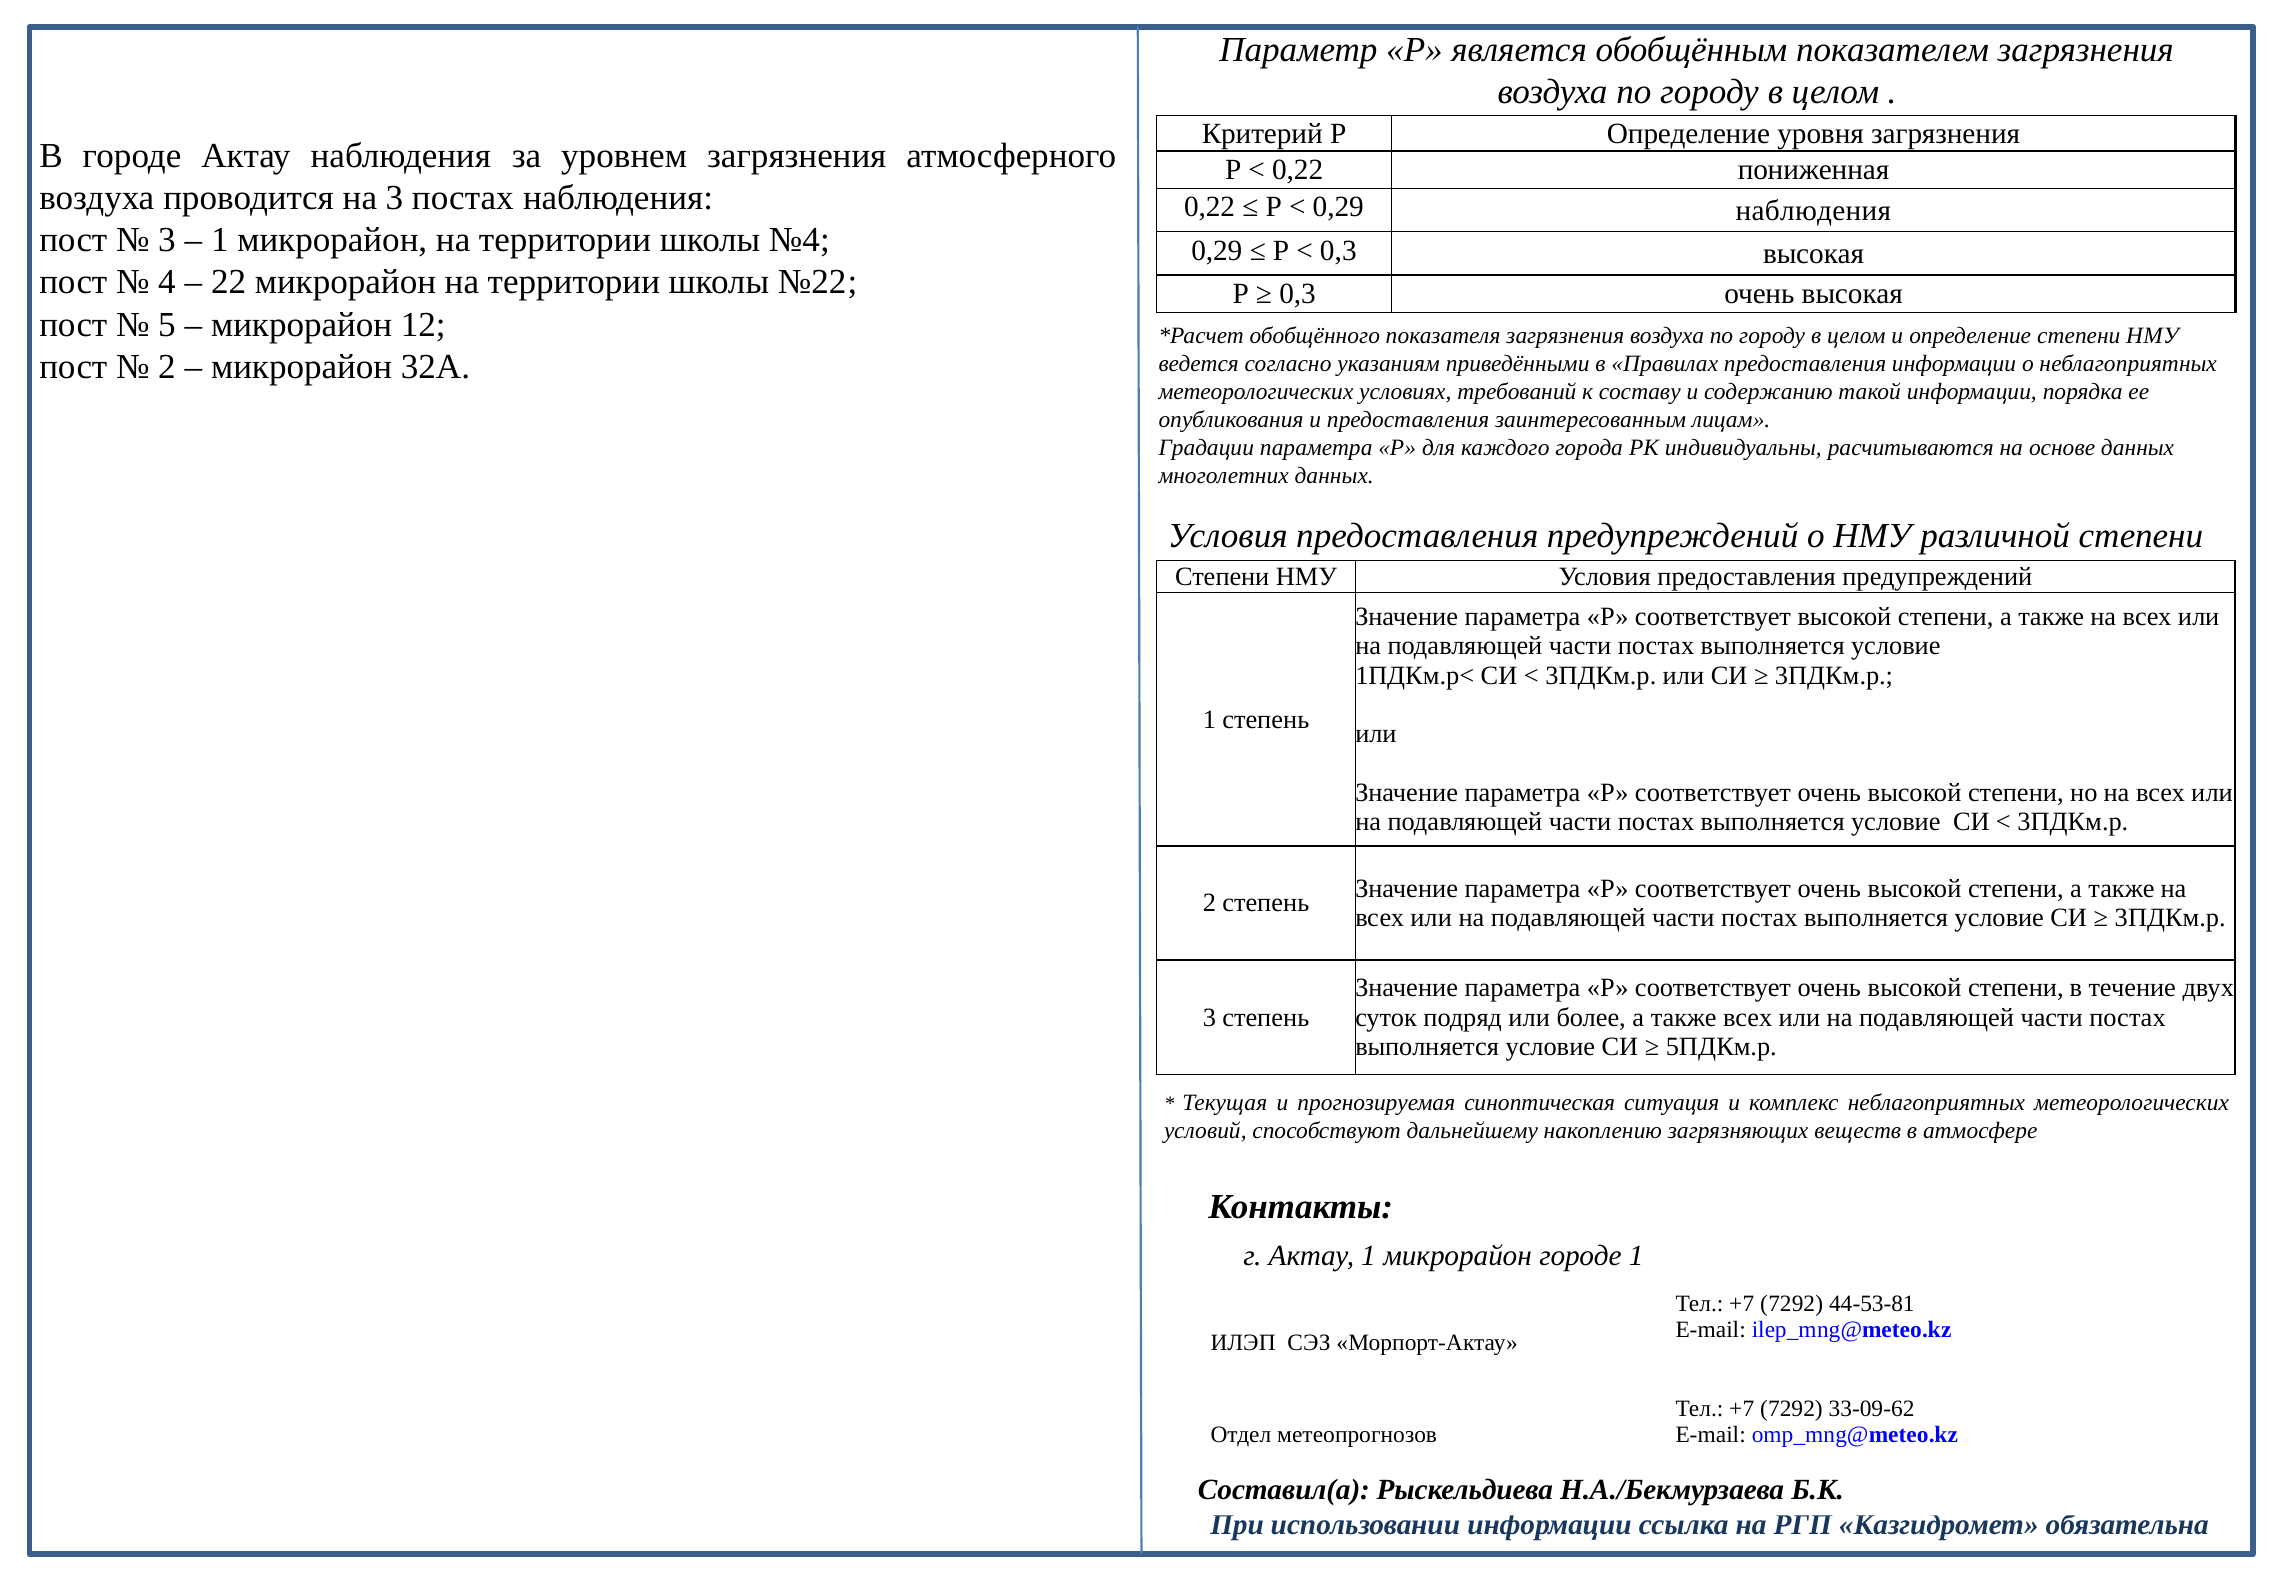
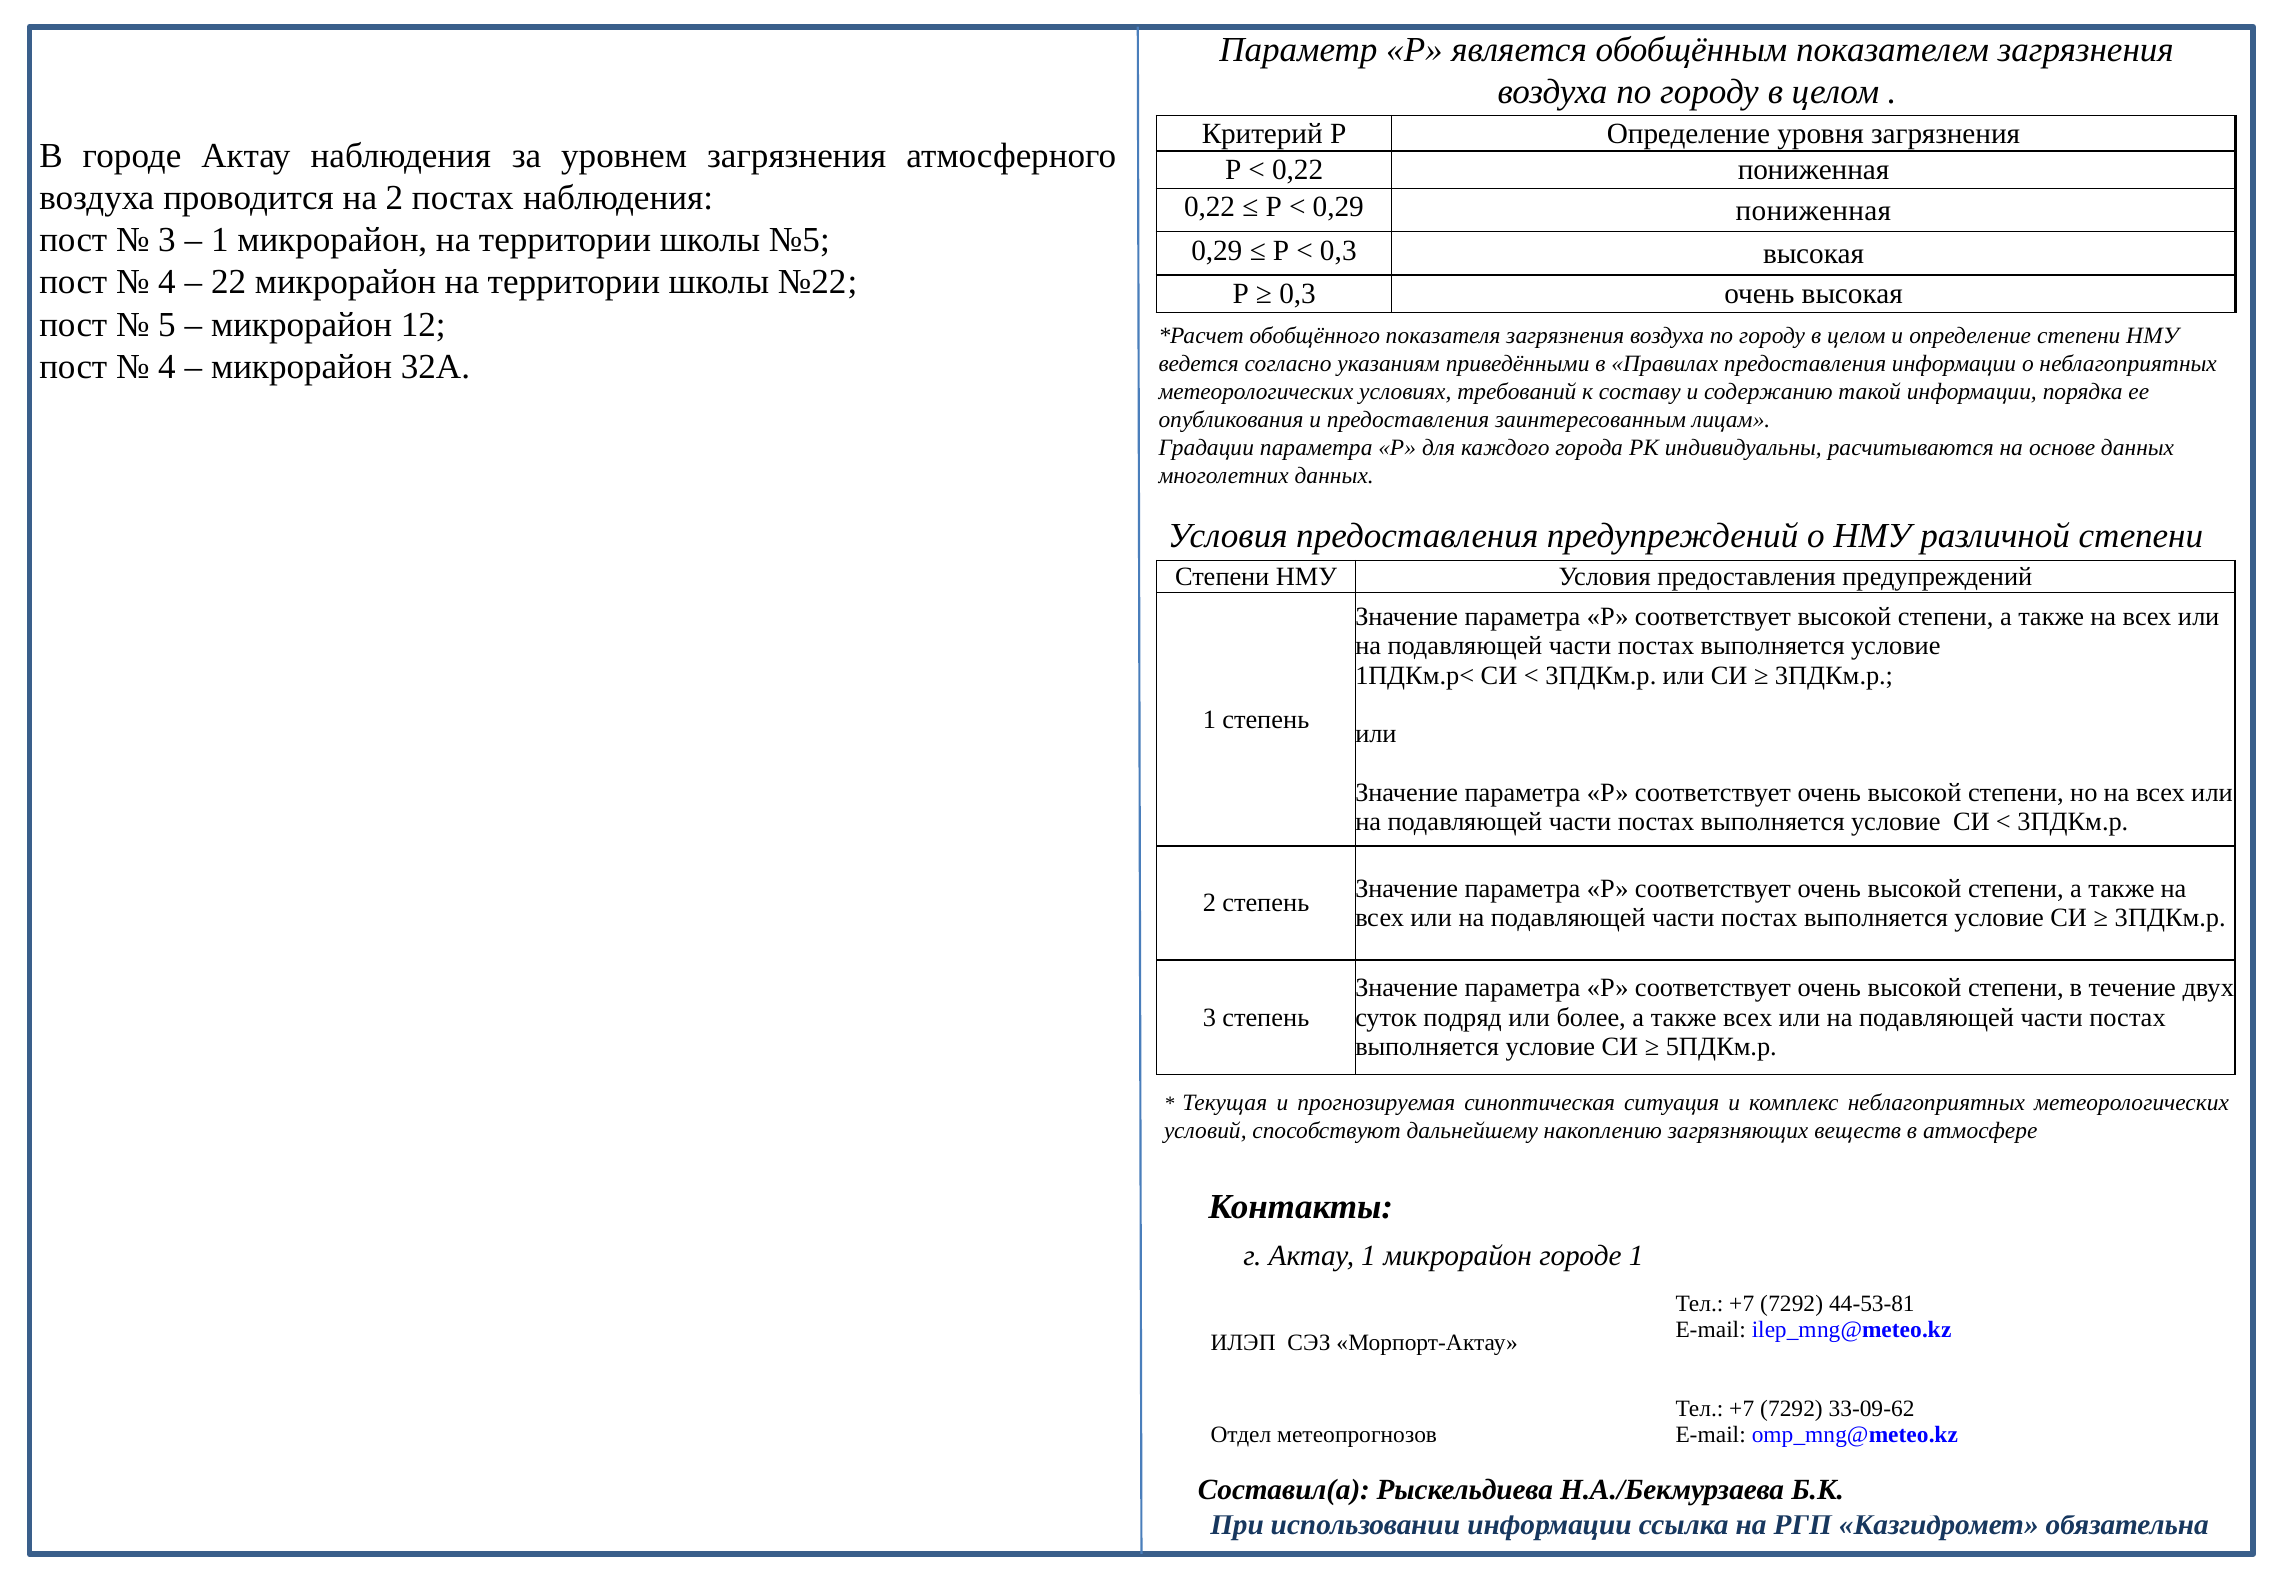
на 3: 3 -> 2 (394, 198)
0,29 наблюдения: наблюдения -> пониженная (1813, 210)
№4: №4 -> №5 (799, 240)
2: 2 -> 4 (167, 367)
